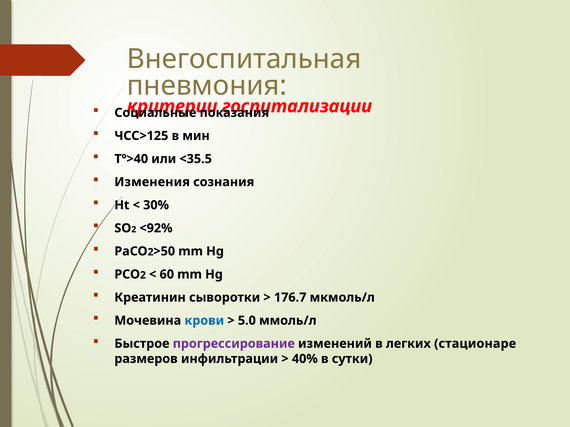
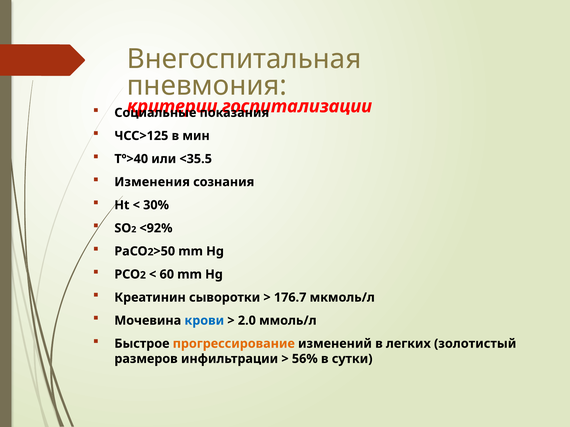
5.0: 5.0 -> 2.0 (247, 321)
прогрессирование colour: purple -> orange (234, 344)
стационаре: стационаре -> золотистый (475, 344)
40%: 40% -> 56% (305, 359)
